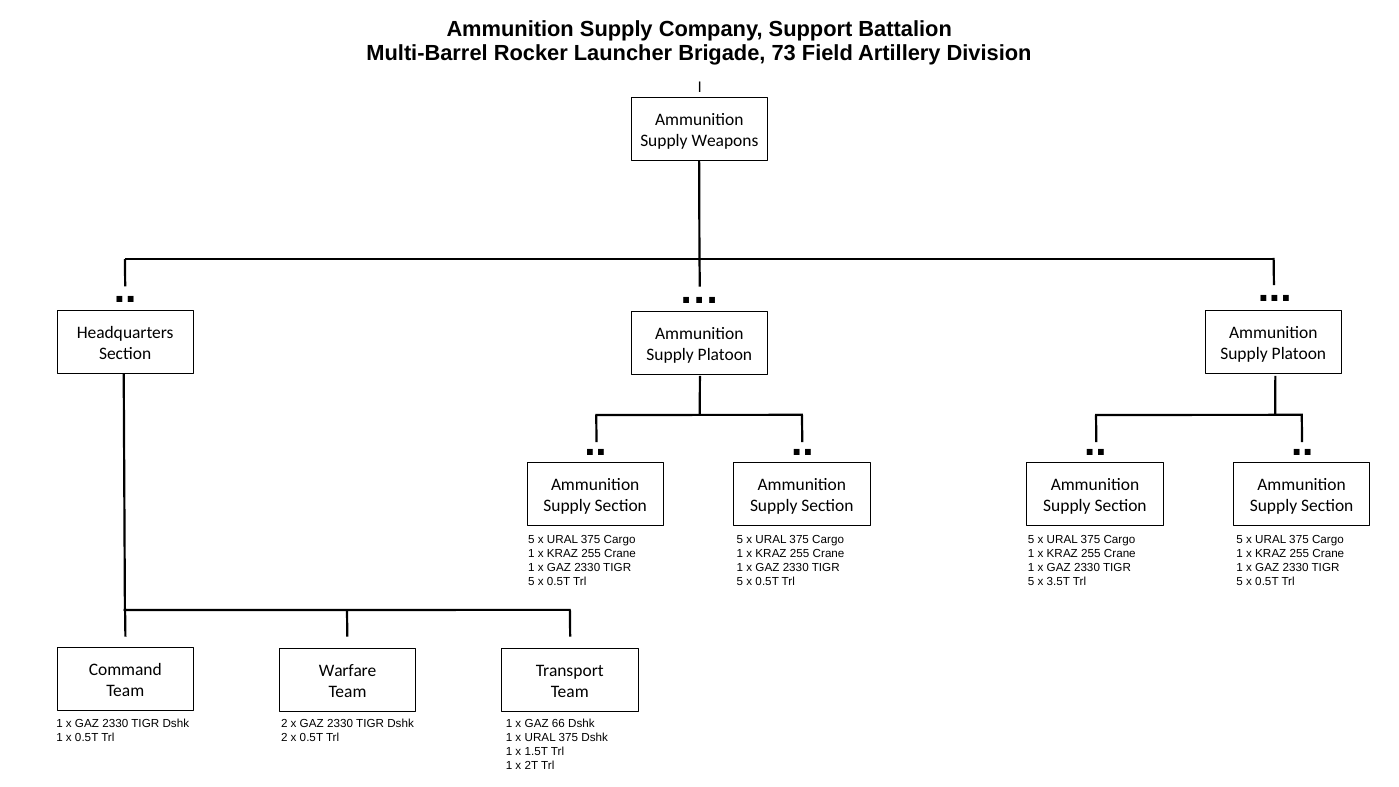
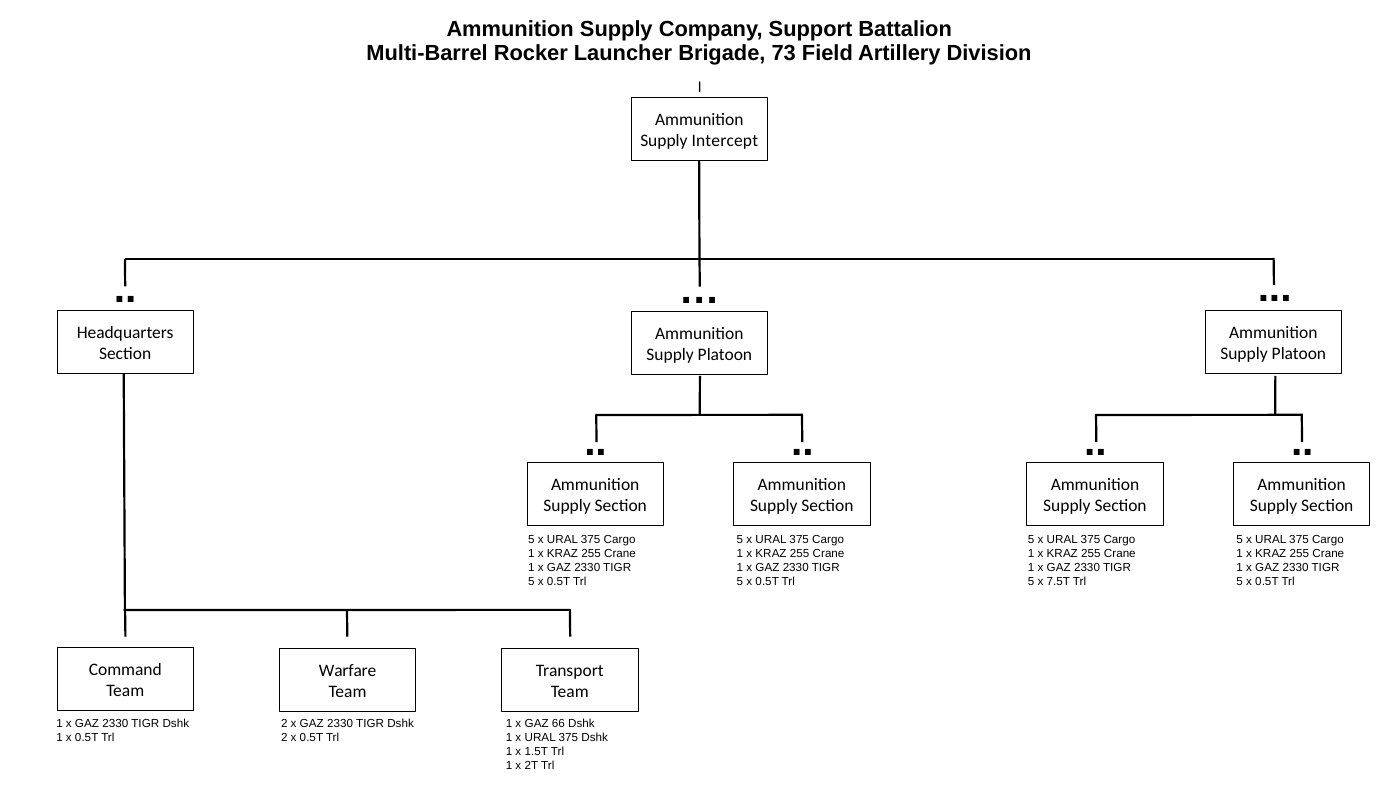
Weapons: Weapons -> Intercept (725, 141)
3.5T: 3.5T -> 7.5T (1058, 581)
